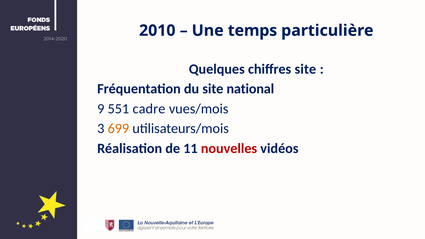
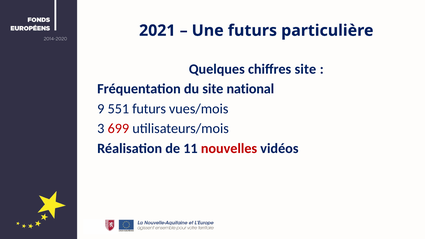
2010: 2010 -> 2021 (157, 31)
Une temps: temps -> futurs (252, 31)
551 cadre: cadre -> futurs (149, 109)
699 colour: orange -> red (118, 129)
